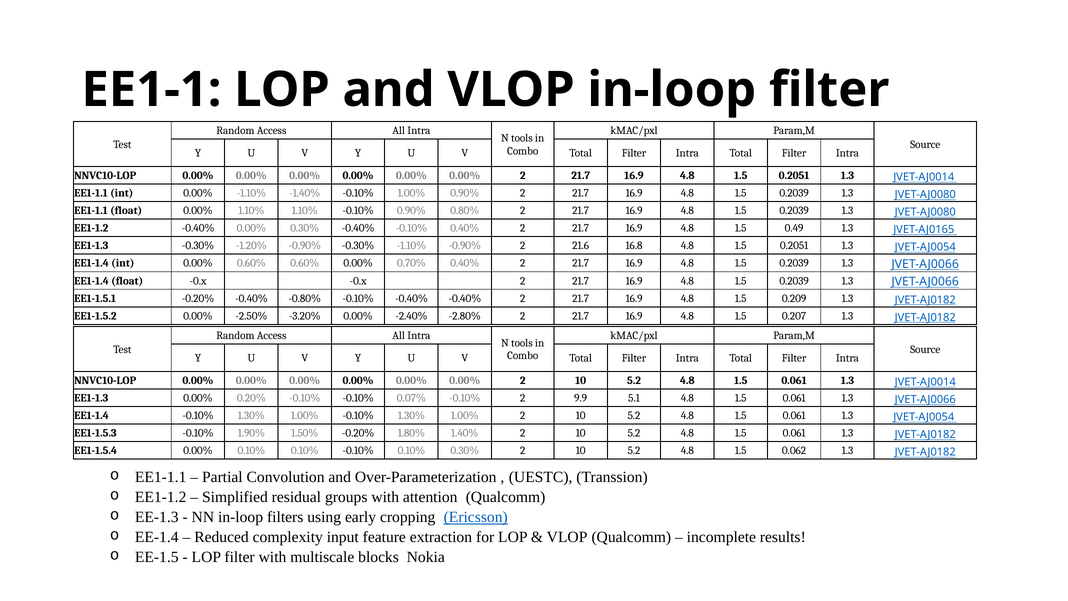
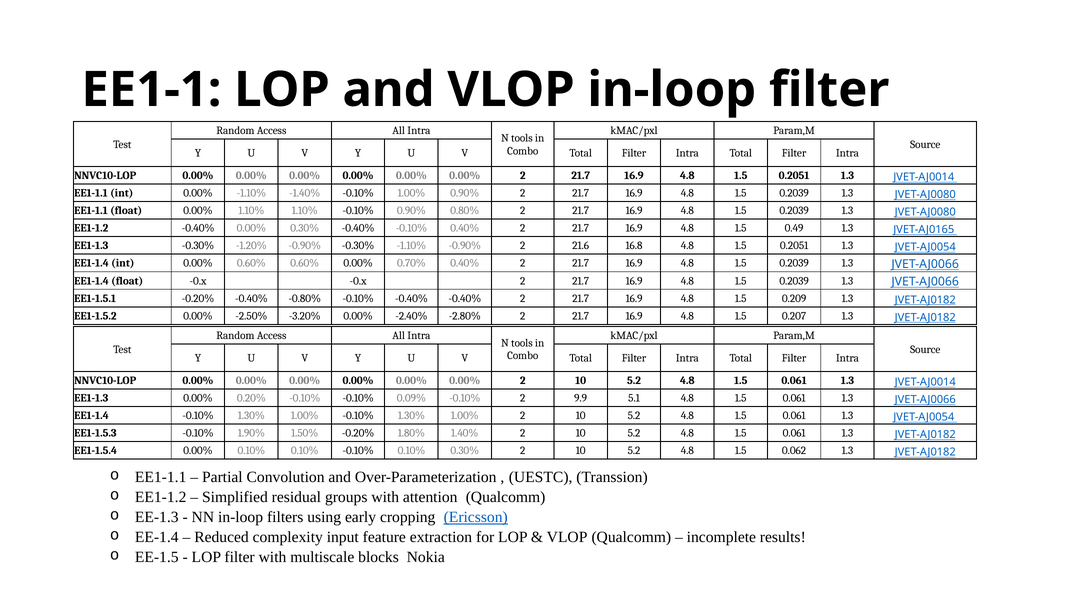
0.07%: 0.07% -> 0.09% (411, 398)
